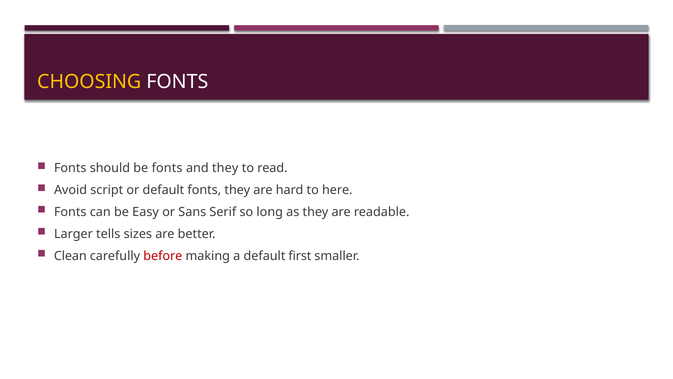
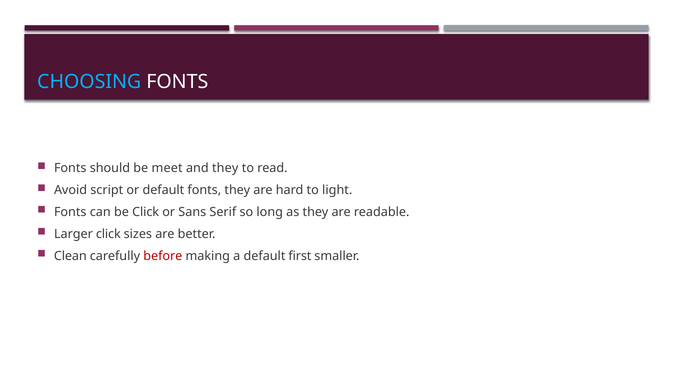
CHOOSING colour: yellow -> light blue (89, 82)
be fonts: fonts -> meet (167, 168)
here: here -> light (337, 190)
be Easy: Easy -> Click (146, 212)
Larger tells: tells -> click (108, 234)
